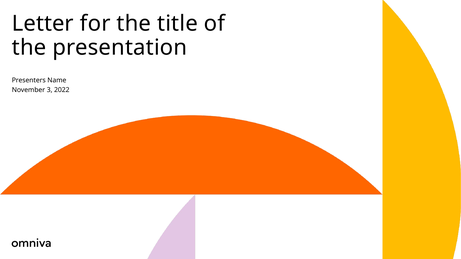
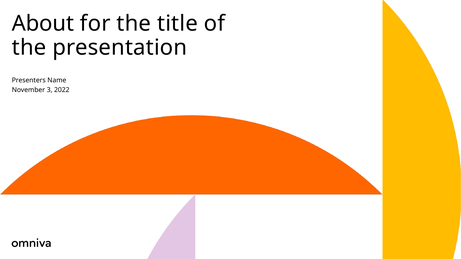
Letter: Letter -> About (43, 24)
